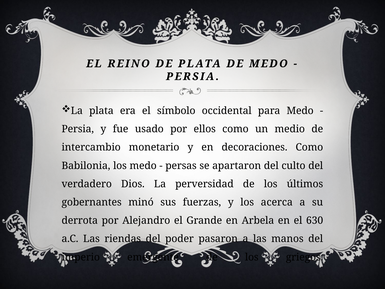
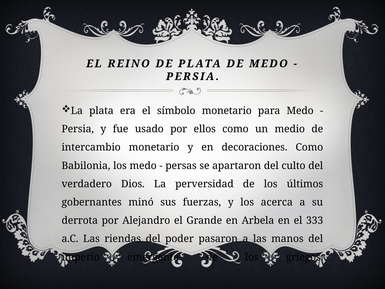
símbolo occidental: occidental -> monetario (227, 111)
630: 630 -> 333 (315, 220)
